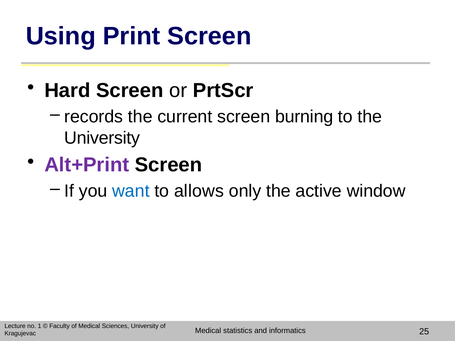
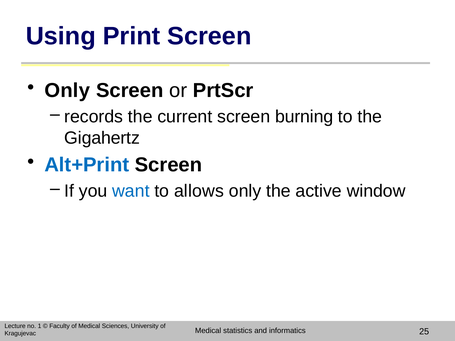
Hard: Hard -> Only (67, 91)
University: University -> Gigahertz (102, 138)
Alt+Print colour: purple -> blue (87, 165)
